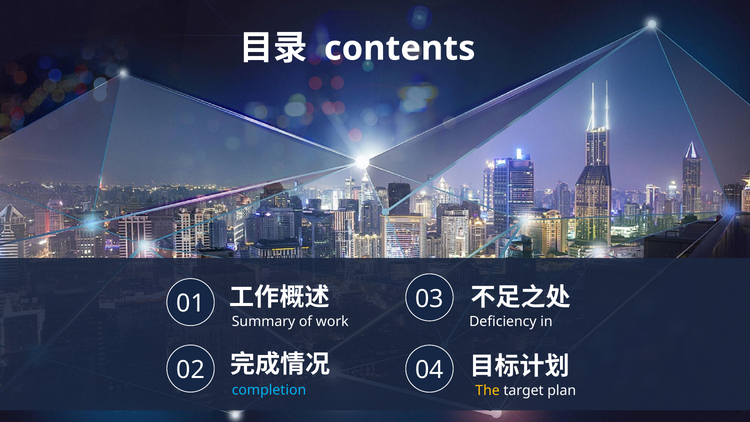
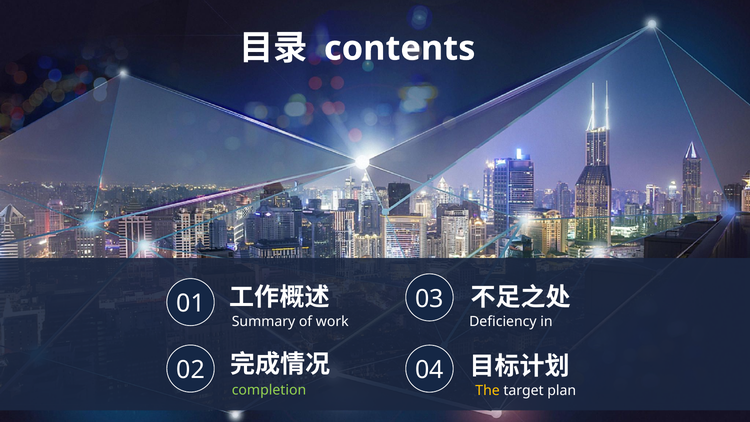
completion colour: light blue -> light green (269, 390)
